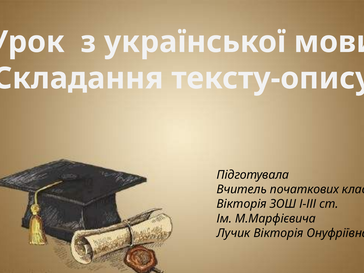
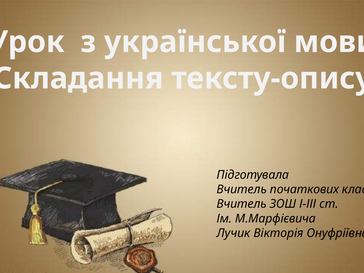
Вікторія: Вікторія -> Вчитель (242, 204)
